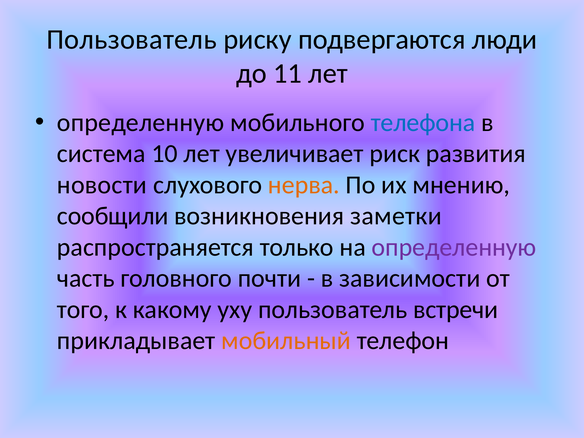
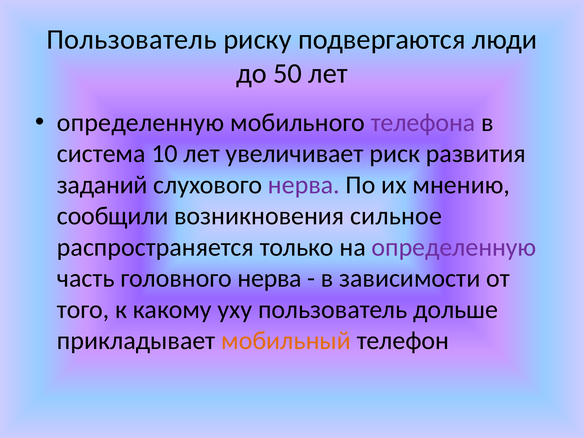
11: 11 -> 50 (287, 74)
телефона colour: blue -> purple (423, 123)
новости: новости -> заданий (102, 185)
нерва colour: orange -> purple (304, 185)
заметки: заметки -> сильное (396, 216)
головного почти: почти -> нерва (270, 278)
встречи: встречи -> дольше (456, 309)
